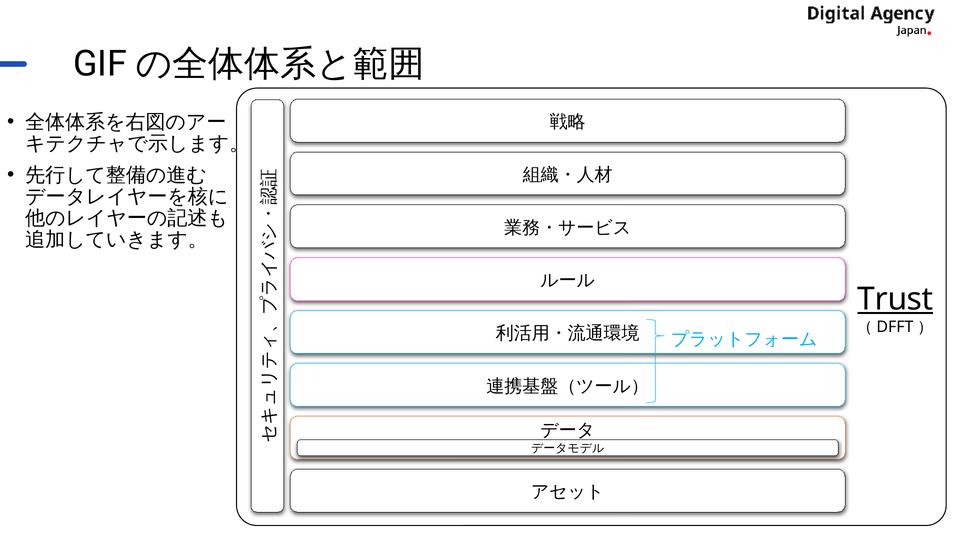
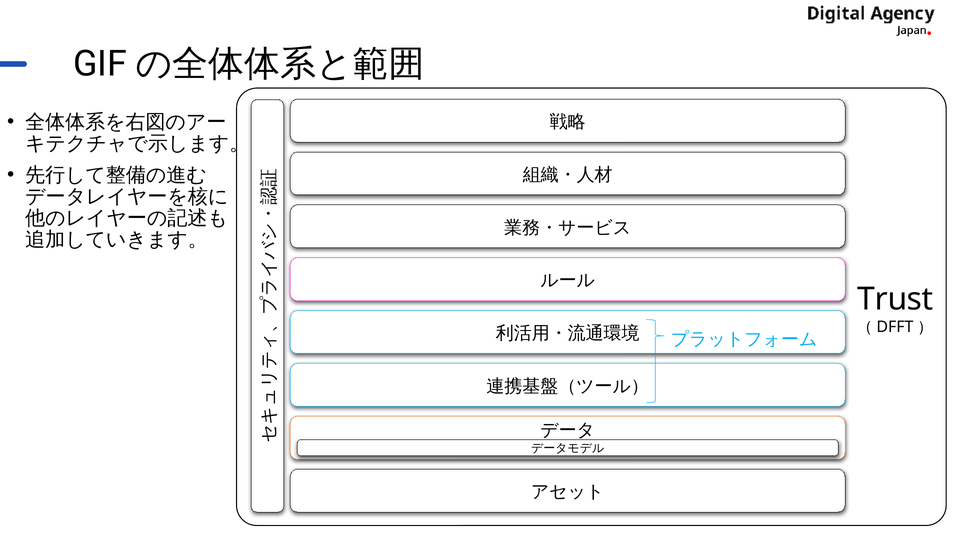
Trust underline: present -> none (895, 299)
